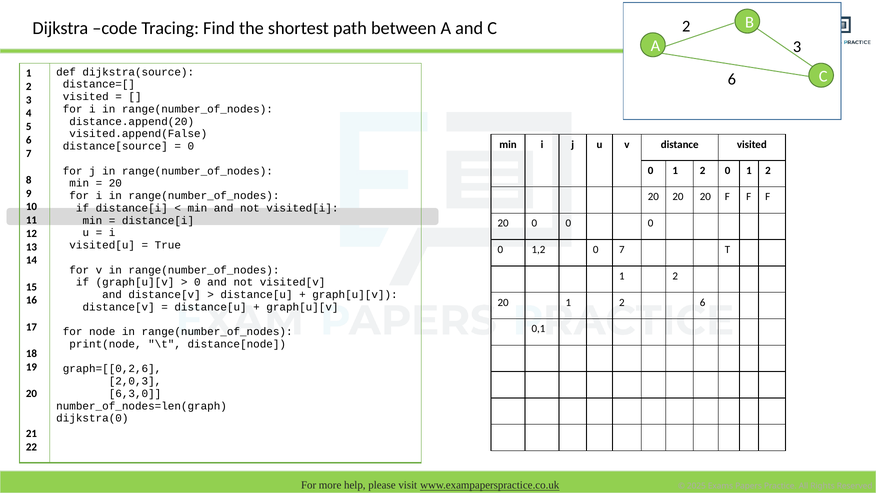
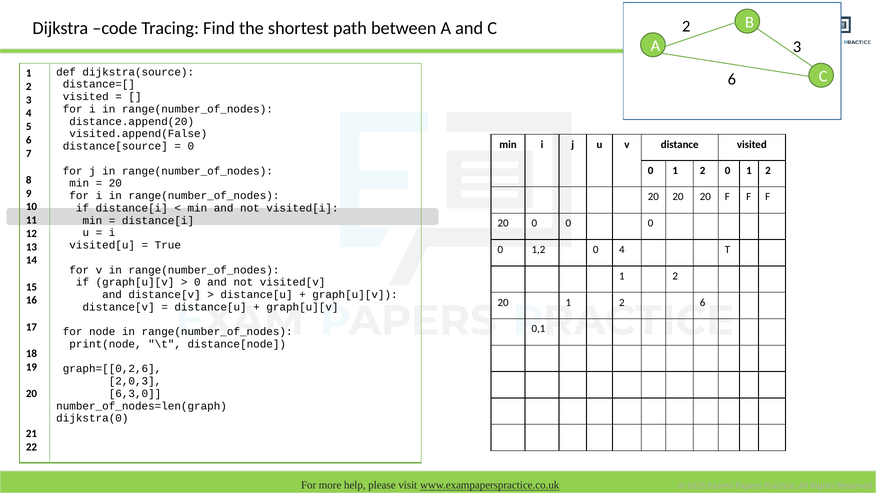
0 7: 7 -> 4 (622, 250)
